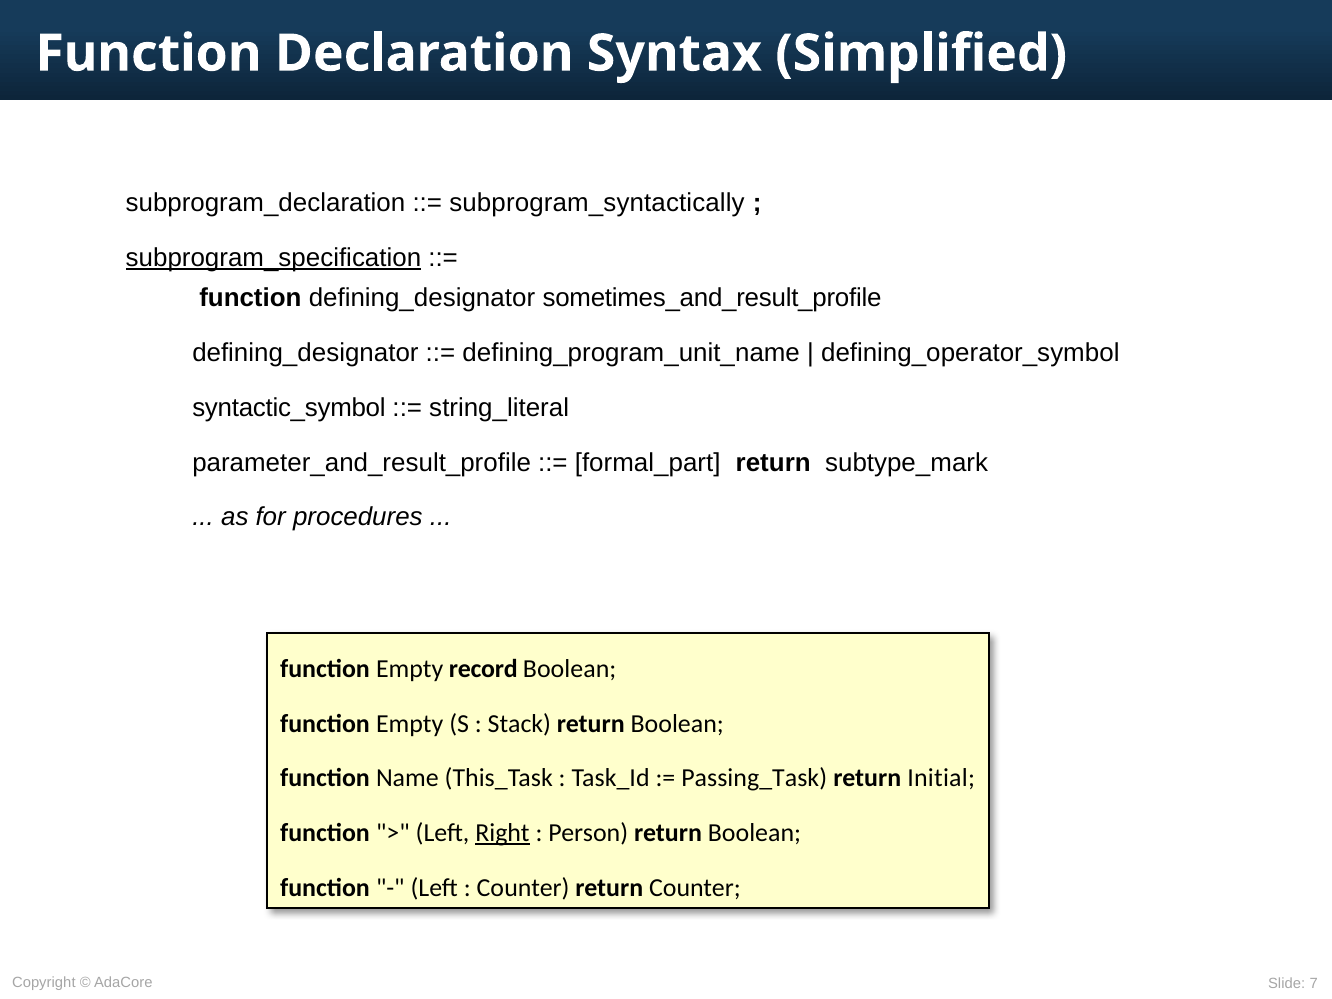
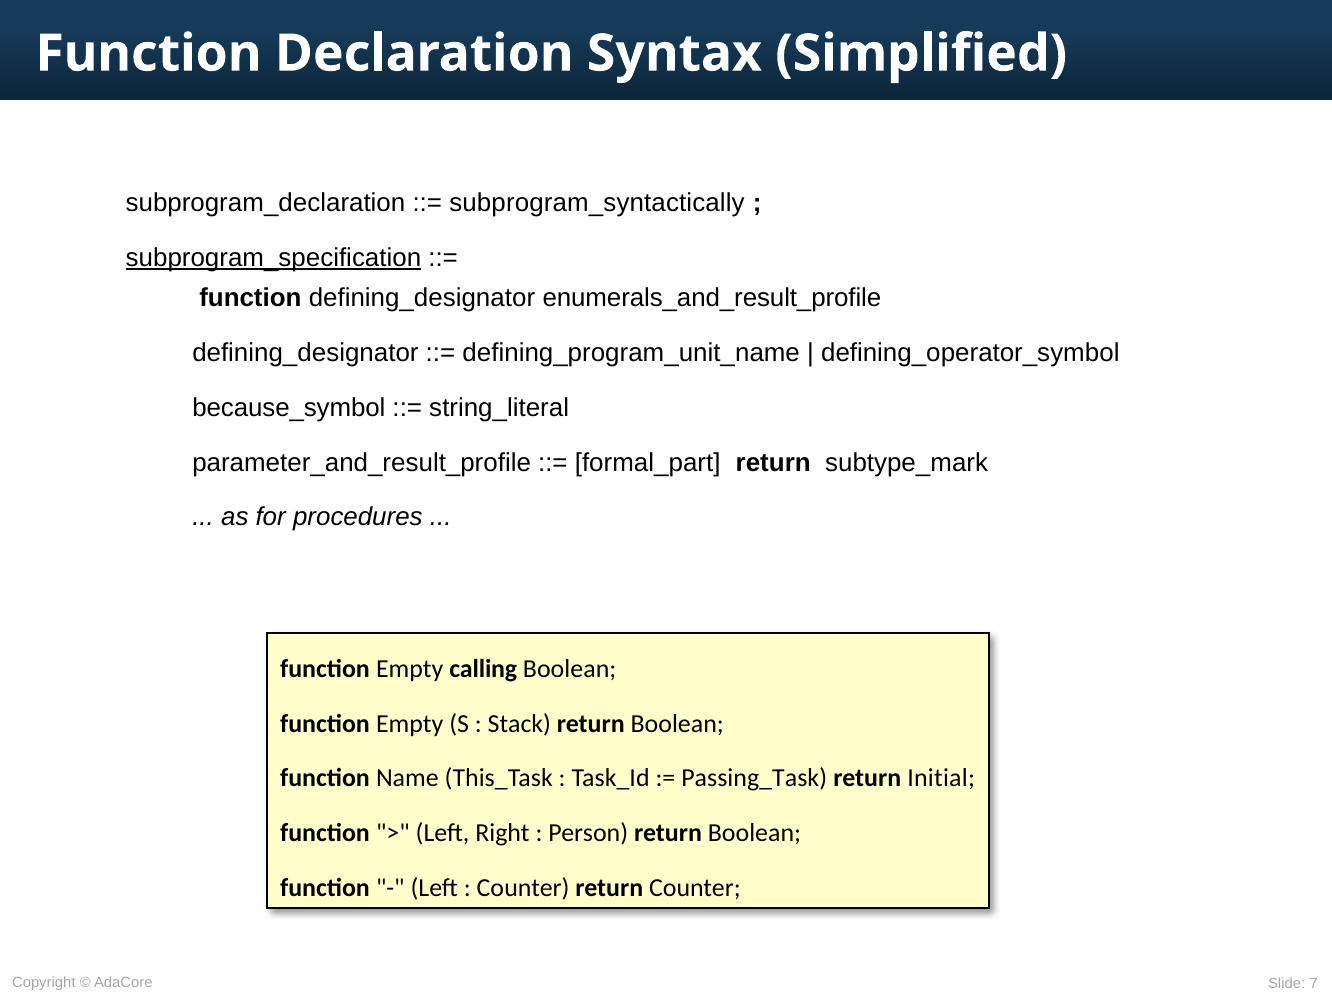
sometimes_and_result_profile: sometimes_and_result_profile -> enumerals_and_result_profile (712, 298)
syntactic_symbol: syntactic_symbol -> because_symbol (289, 408)
record: record -> calling (483, 669)
Right underline: present -> none (503, 833)
